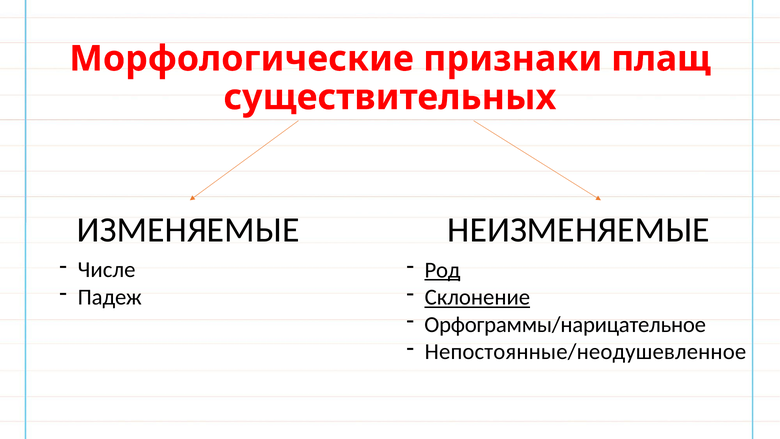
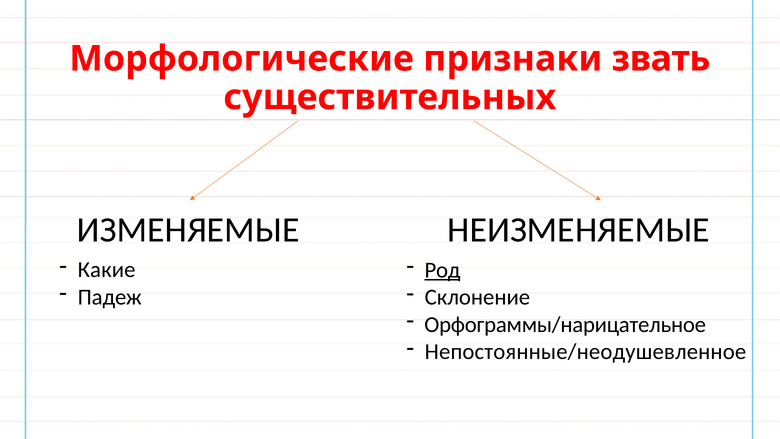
плащ: плащ -> звать (661, 59)
Числе: Числе -> Какие (107, 270)
Склонение underline: present -> none (477, 297)
